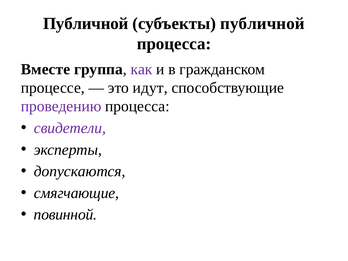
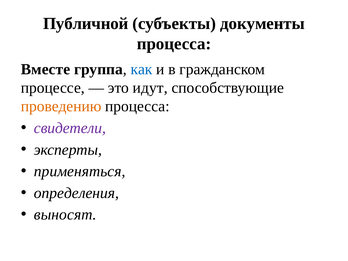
субъекты публичной: публичной -> документы (263, 24)
как colour: purple -> blue (141, 69)
проведению colour: purple -> orange (61, 106)
допускаются: допускаются -> применяться (80, 171)
смягчающие: смягчающие -> определения (76, 193)
повинной: повинной -> выносят (65, 215)
